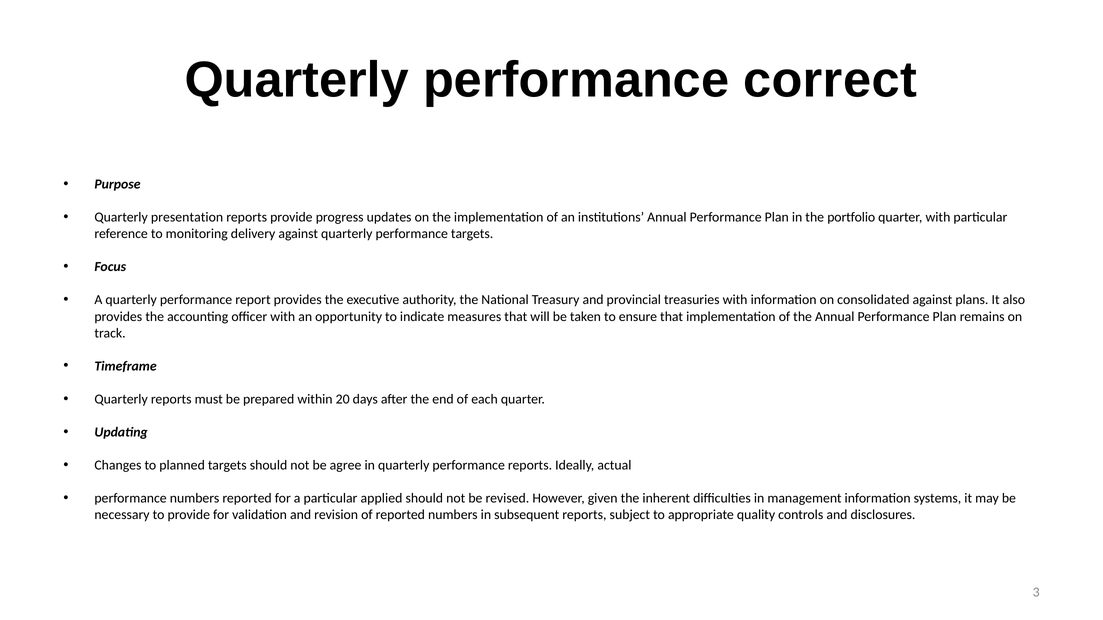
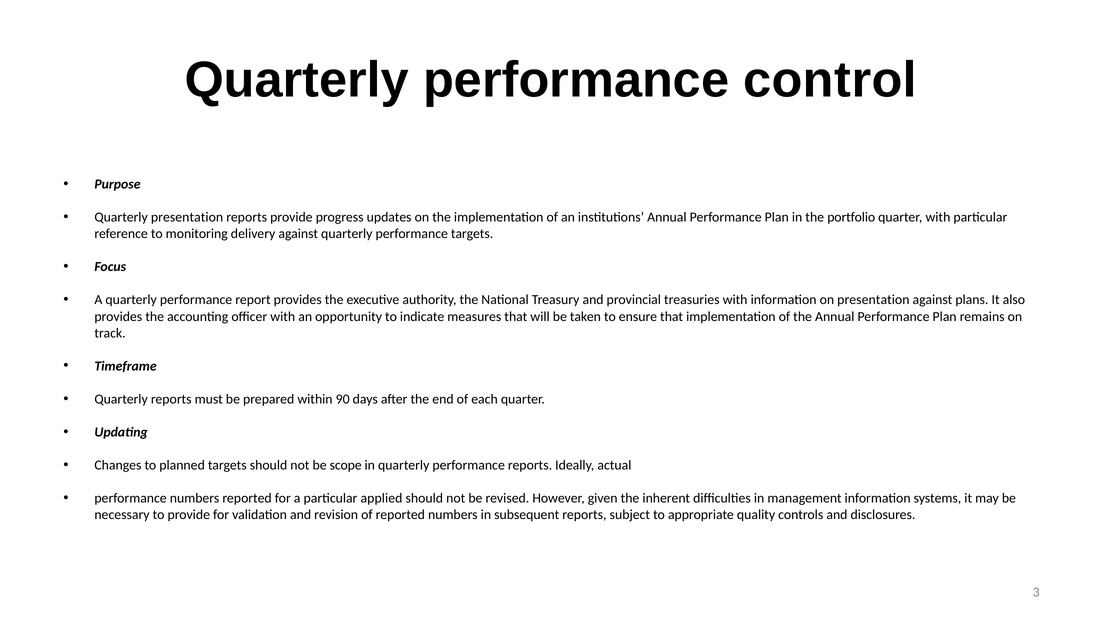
correct: correct -> control (830, 80)
on consolidated: consolidated -> presentation (873, 300)
20: 20 -> 90 (343, 399)
agree: agree -> scope (346, 466)
